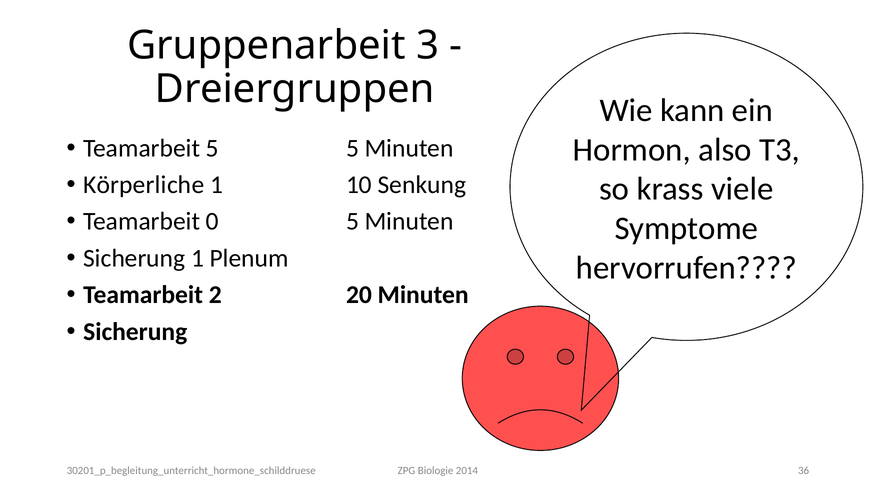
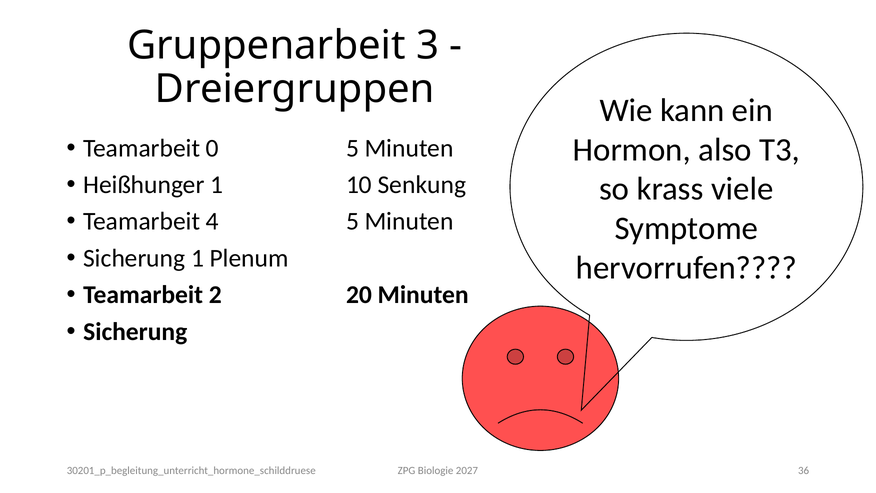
Teamarbeit 5: 5 -> 0 (212, 148)
Körperliche: Körperliche -> Heißhunger (144, 185)
0: 0 -> 4 (212, 221)
2014: 2014 -> 2027 (467, 470)
